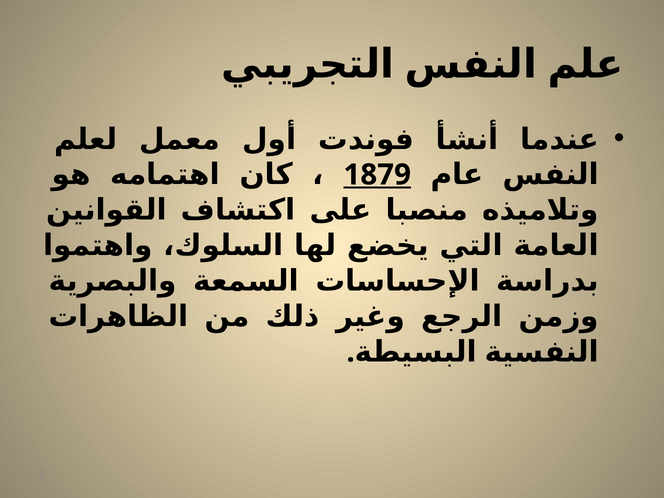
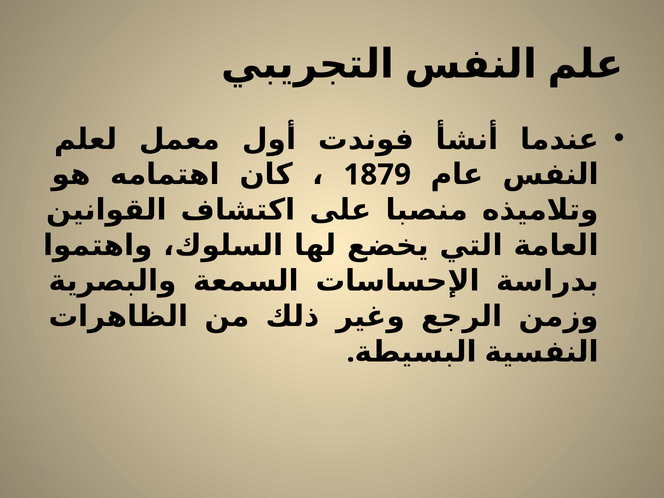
1879 underline: present -> none (377, 175)
